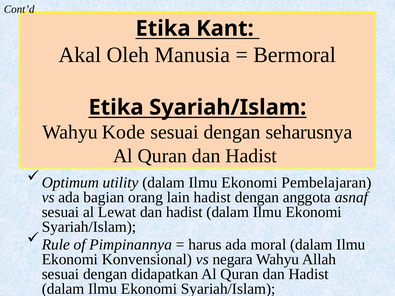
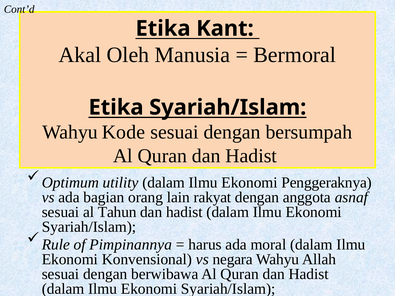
seharusnya: seharusnya -> bersumpah (309, 132)
Pembelajaran: Pembelajaran -> Penggeraknya (327, 183)
lain hadist: hadist -> rakyat (212, 198)
Lewat: Lewat -> Tahun (117, 212)
didapatkan: didapatkan -> berwibawa (165, 274)
